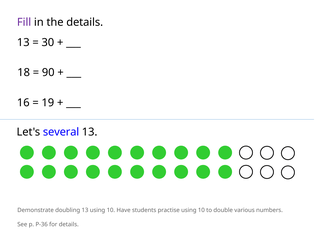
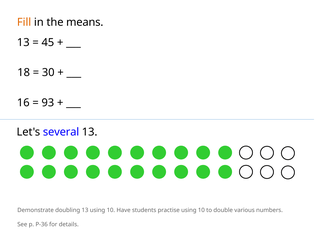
Fill colour: purple -> orange (24, 22)
the details: details -> means (85, 22)
30: 30 -> 45 (48, 43)
90: 90 -> 30 (48, 73)
19: 19 -> 93 (48, 103)
